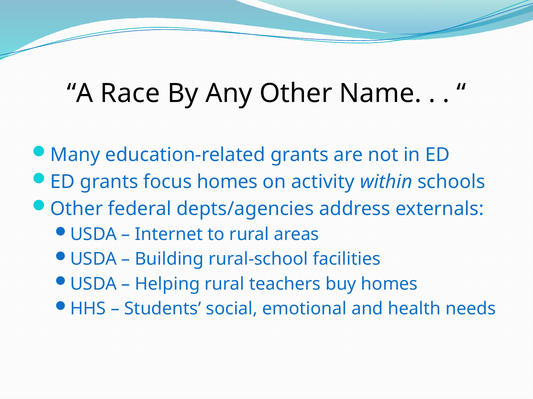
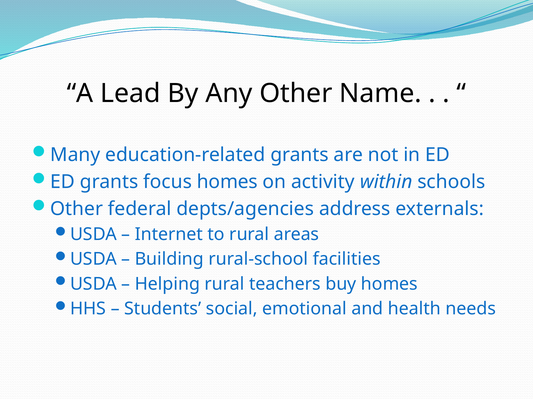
Race: Race -> Lead (130, 94)
